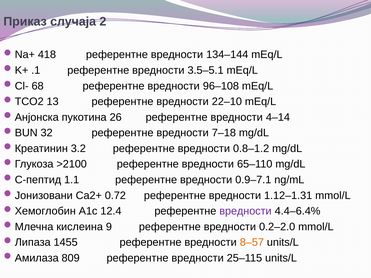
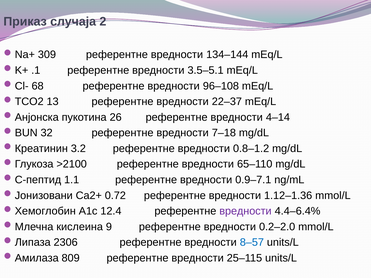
418: 418 -> 309 (47, 55)
22–10: 22–10 -> 22–37 (227, 102)
1.12–1.31: 1.12–1.31 -> 1.12–1.36 (288, 196)
1455: 1455 -> 2306 (66, 243)
8–57 colour: orange -> blue (252, 243)
